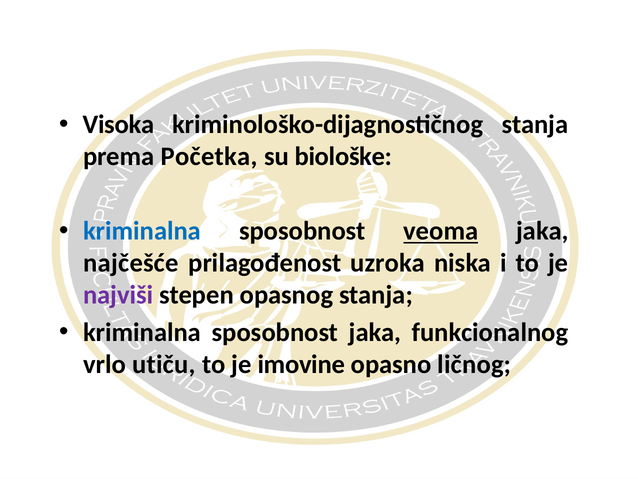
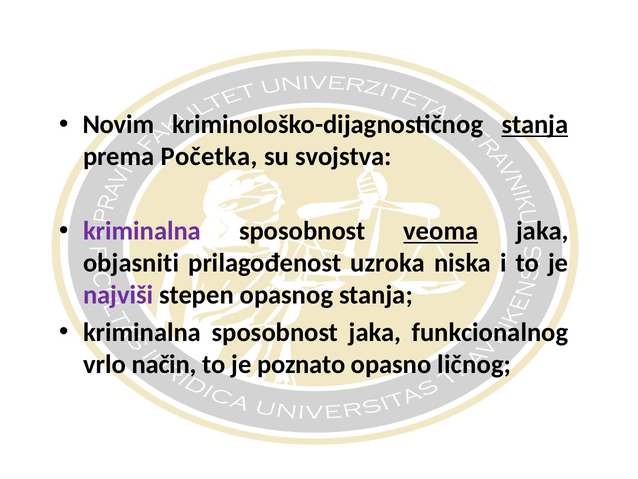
Visoka: Visoka -> Novim (118, 125)
stanja underline: none -> present (535, 125)
biološke: biološke -> svojstva (343, 156)
kriminalna colour: blue -> purple (142, 231)
najčešće: najčešće -> objasniti (131, 263)
utiču: utiču -> način (164, 364)
imovine: imovine -> poznato (301, 364)
